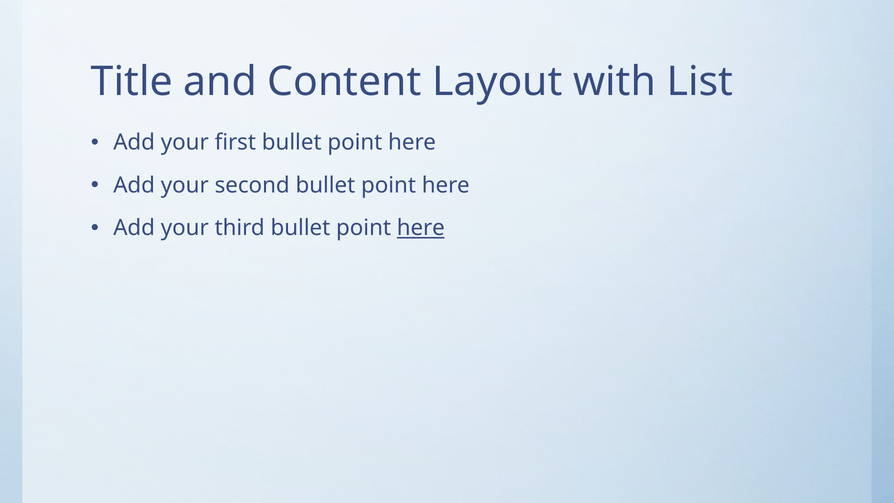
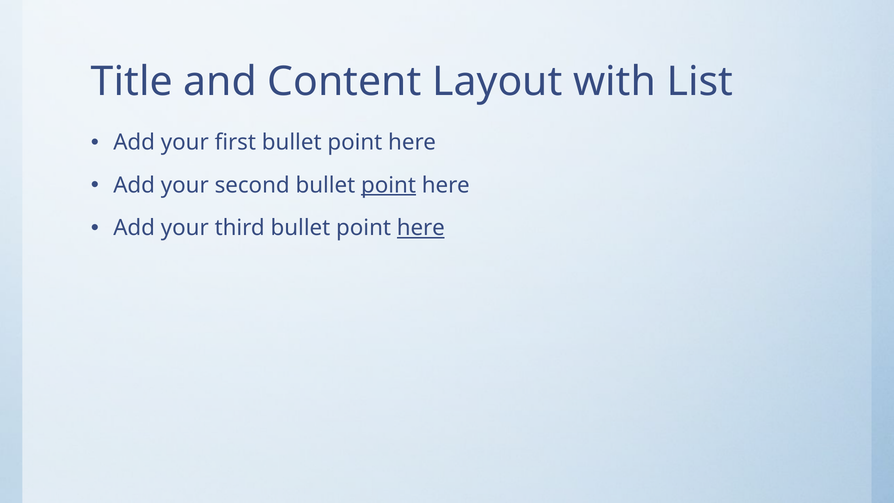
point underline: none -> present (388, 185)
